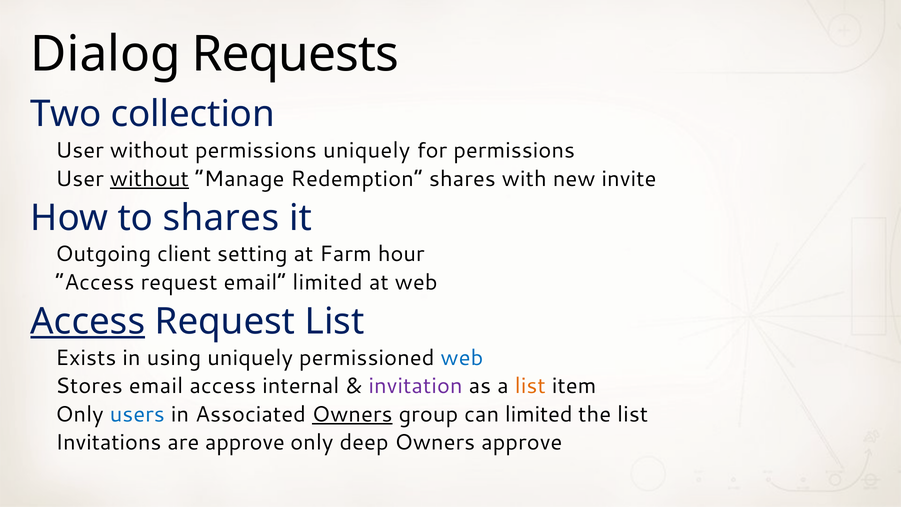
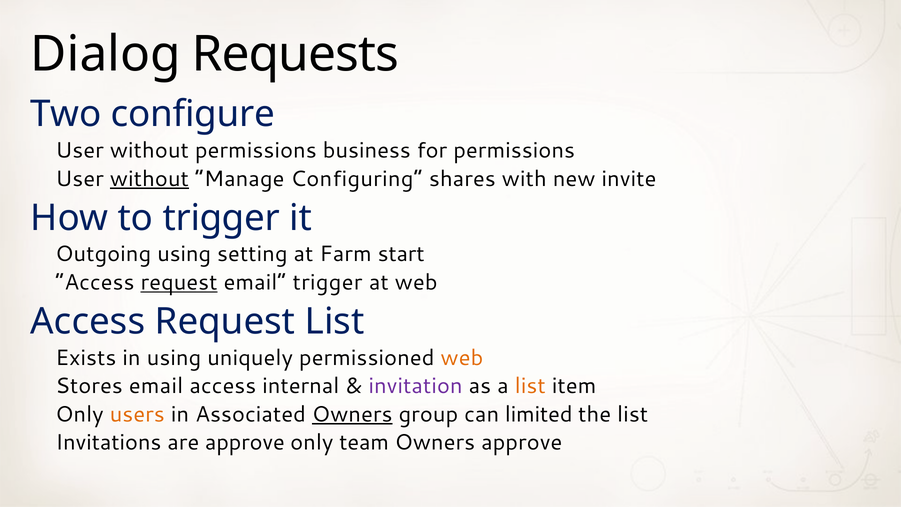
collection: collection -> configure (193, 114)
permissions uniquely: uniquely -> business (367, 150)
Redemption: Redemption -> Configuring (357, 179)
to shares: shares -> trigger (221, 218)
Outgoing client: client -> using (184, 254)
hour: hour -> start (401, 254)
request underline: none -> present (179, 282)
email limited: limited -> trigger (327, 282)
Access underline: present -> none (88, 321)
web colour: blue -> orange (462, 358)
users colour: blue -> orange (137, 414)
deep: deep -> team (364, 442)
